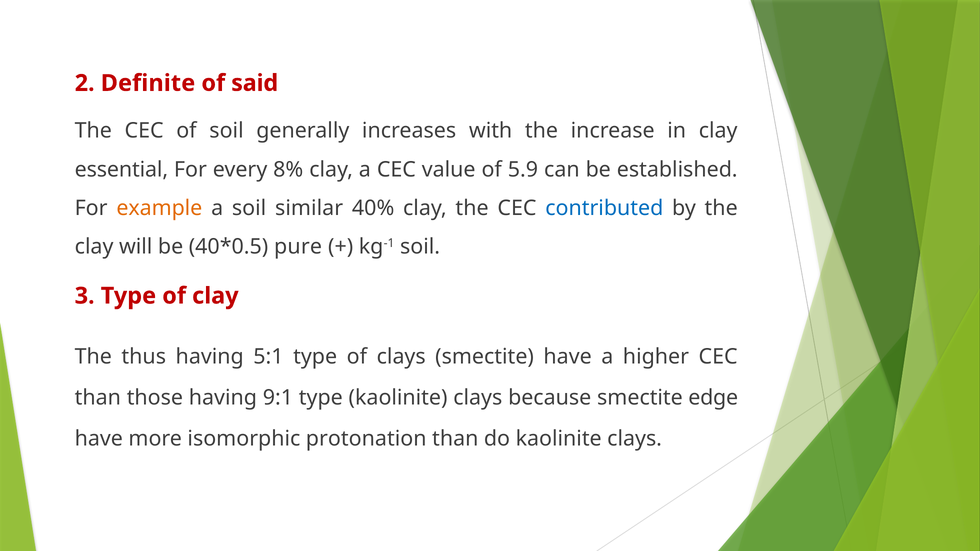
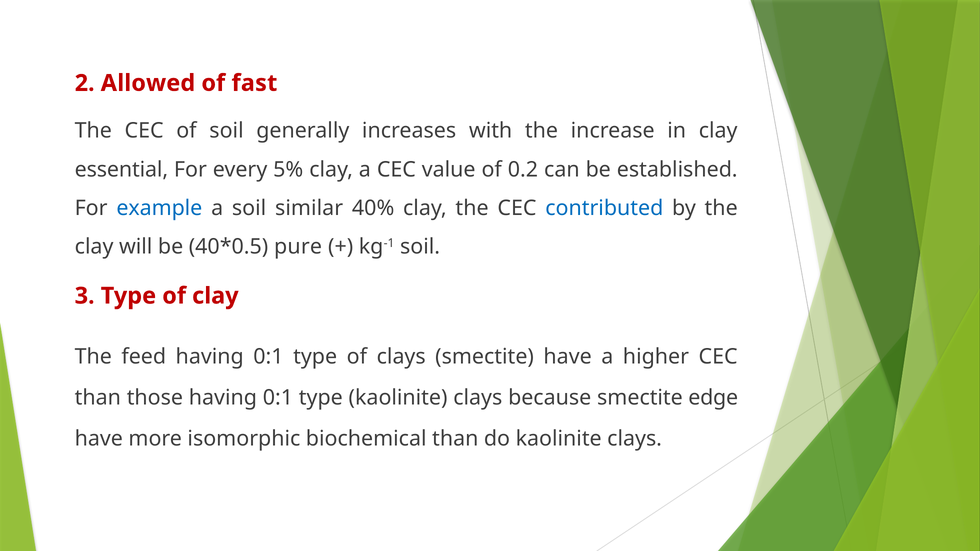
Definite: Definite -> Allowed (148, 83)
said: said -> fast (254, 83)
8%: 8% -> 5% (288, 170)
5.9: 5.9 -> 0.2 (523, 170)
example colour: orange -> blue (159, 208)
thus: thus -> feed (144, 357)
5:1: 5:1 -> 0:1 (268, 357)
those having 9:1: 9:1 -> 0:1 (278, 398)
protonation: protonation -> biochemical (366, 439)
